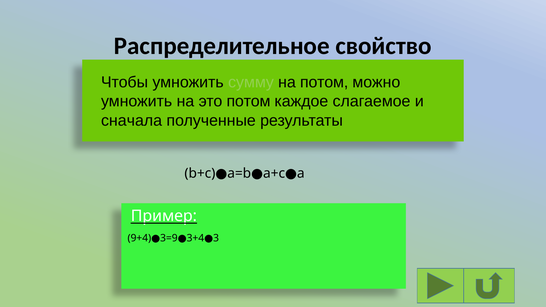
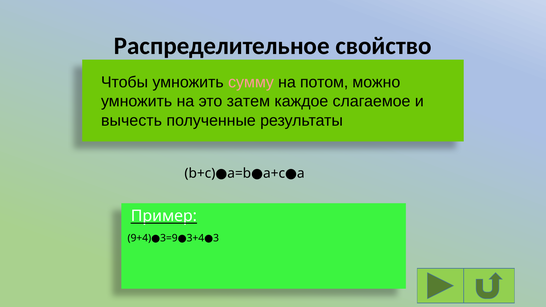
сумму colour: light green -> pink (251, 82)
это потом: потом -> затем (248, 101)
сначала: сначала -> вычесть (132, 120)
